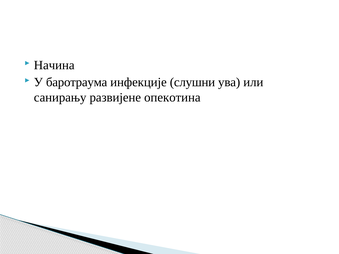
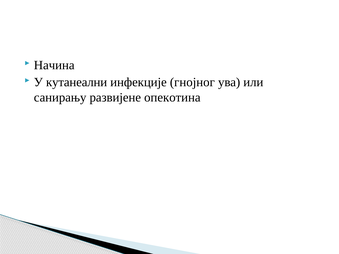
баротраума: баротраума -> кутанеални (77, 82)
слушни: слушни -> гнојног (192, 82)
